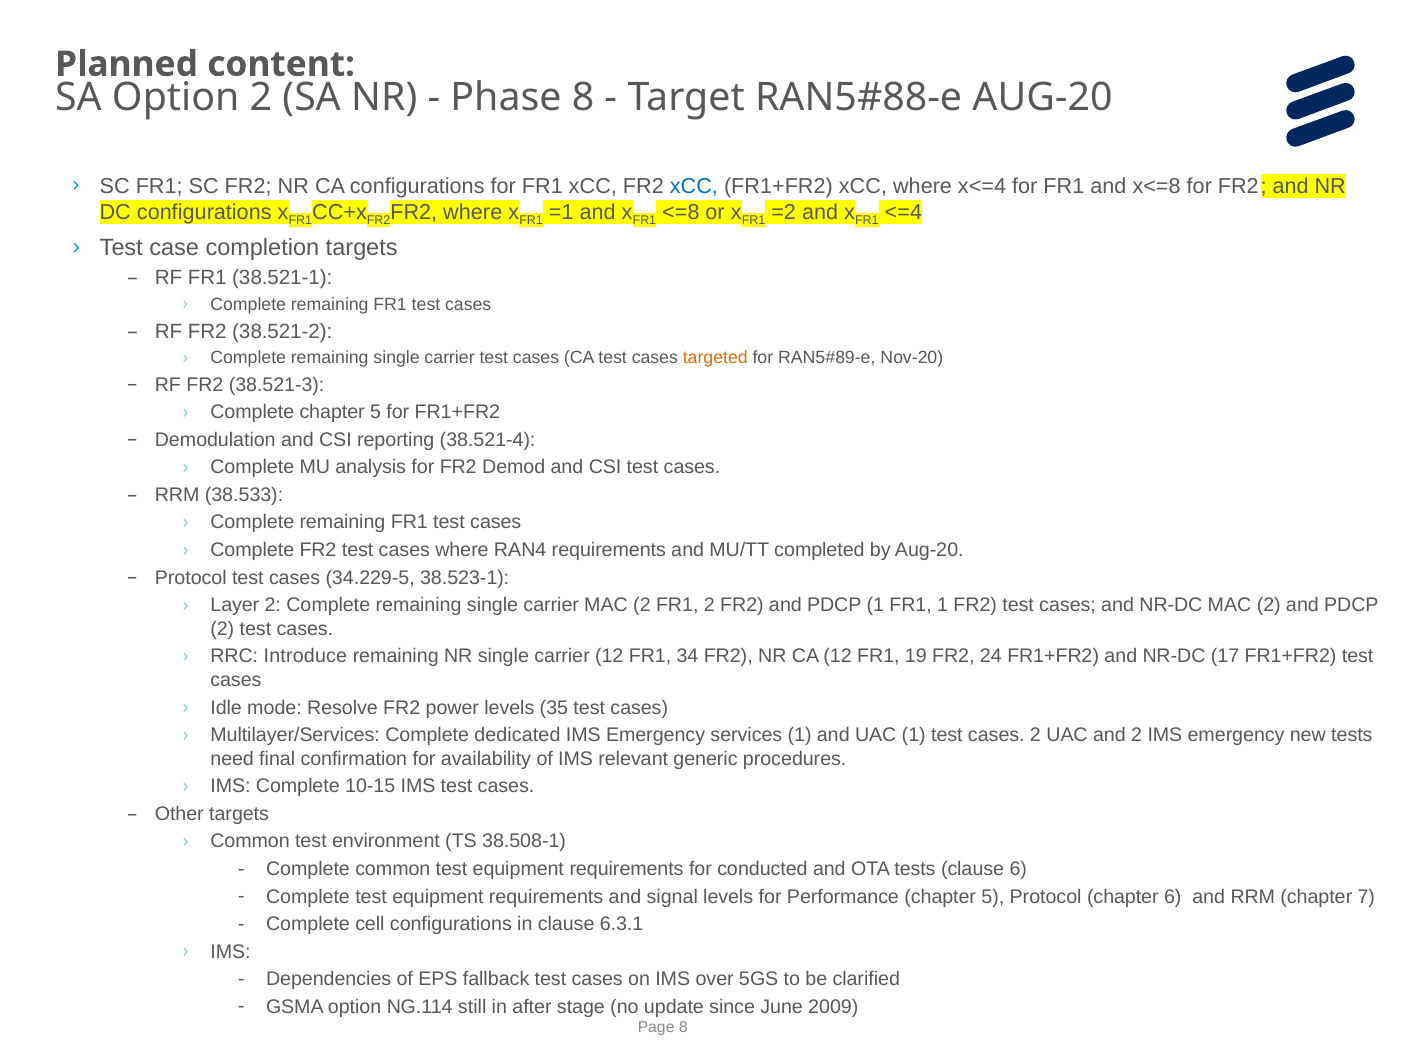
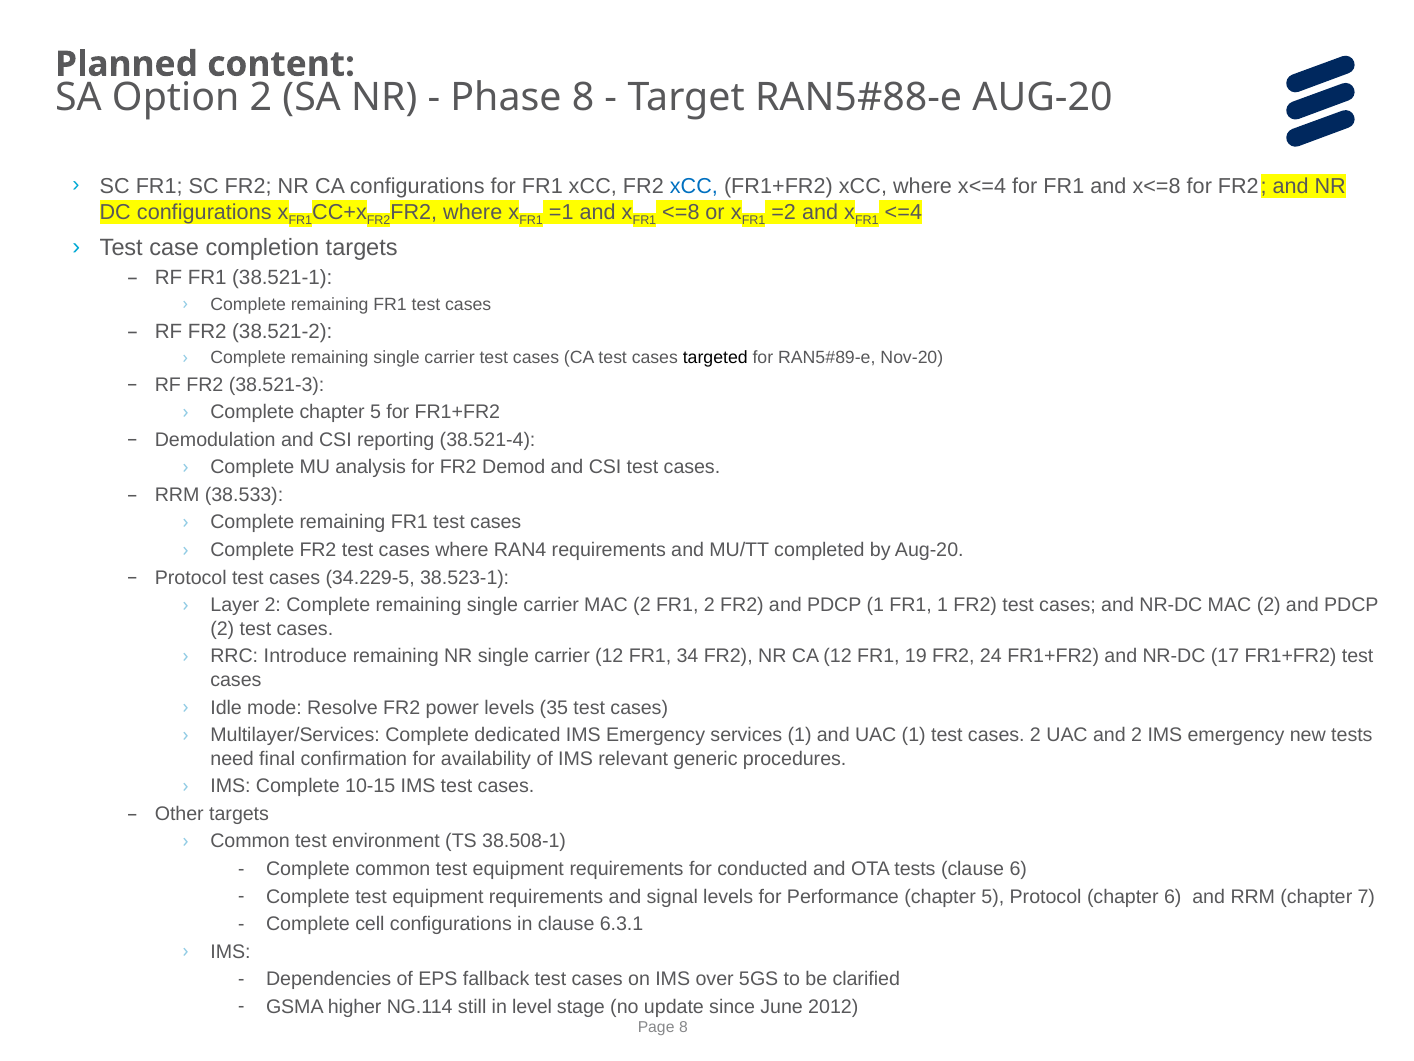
targeted colour: orange -> black (715, 358)
GSMA option: option -> higher (355, 1006)
after: after -> level (532, 1006)
2009: 2009 -> 2012 (833, 1006)
